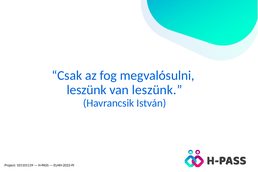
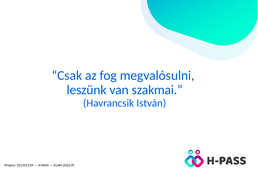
van leszünk: leszünk -> szakmai (157, 90)
